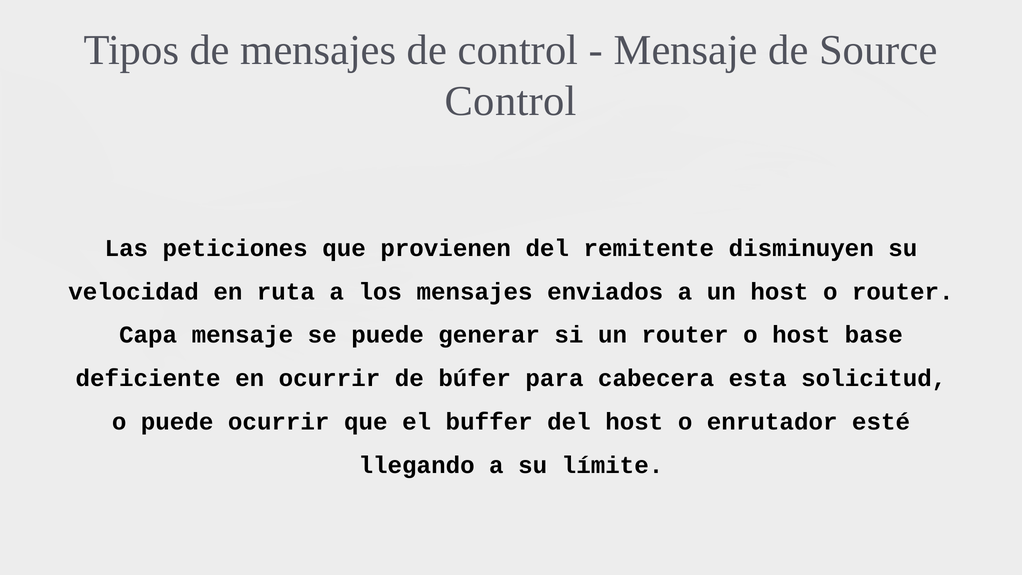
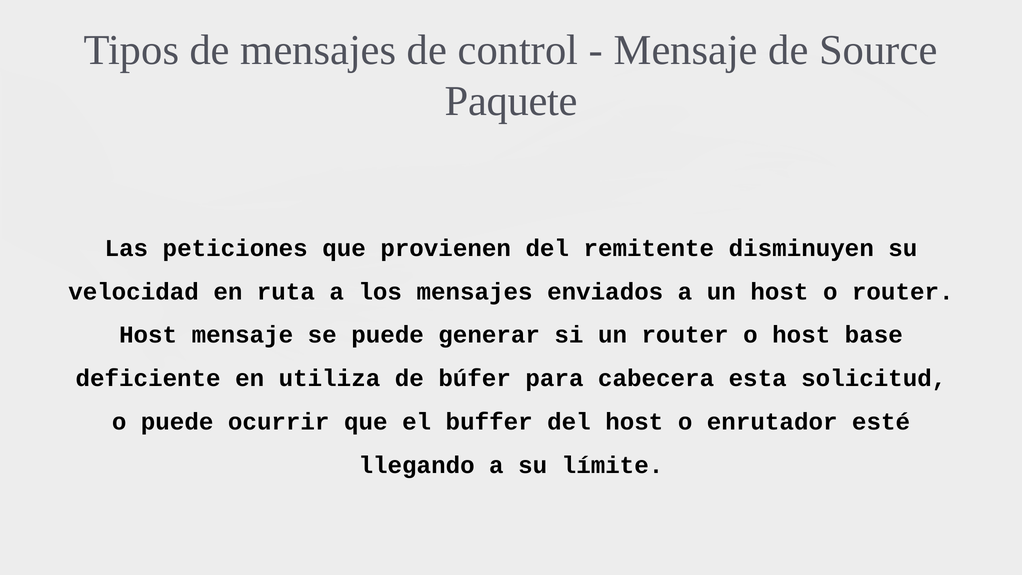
Control: Control -> Paquete (511, 101)
Capa: Capa -> Host (148, 335)
en ocurrir: ocurrir -> utiliza (329, 378)
